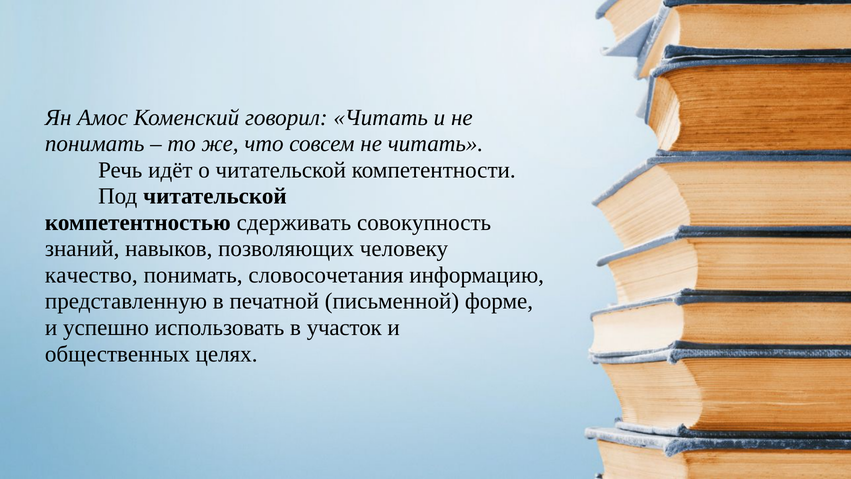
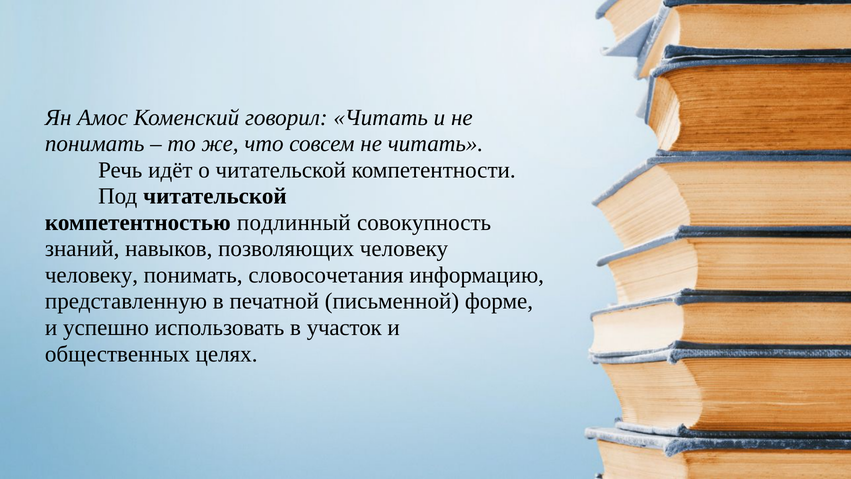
сдерживать: сдерживать -> подлинный (294, 222)
качество: качество -> человеку (92, 275)
